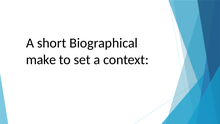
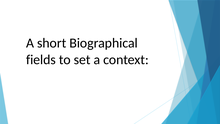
make: make -> fields (41, 60)
